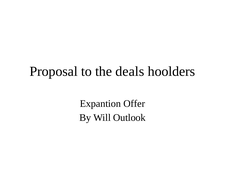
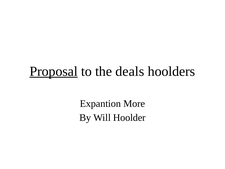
Proposal underline: none -> present (54, 71)
Offer: Offer -> More (134, 103)
Outlook: Outlook -> Hoolder (129, 117)
